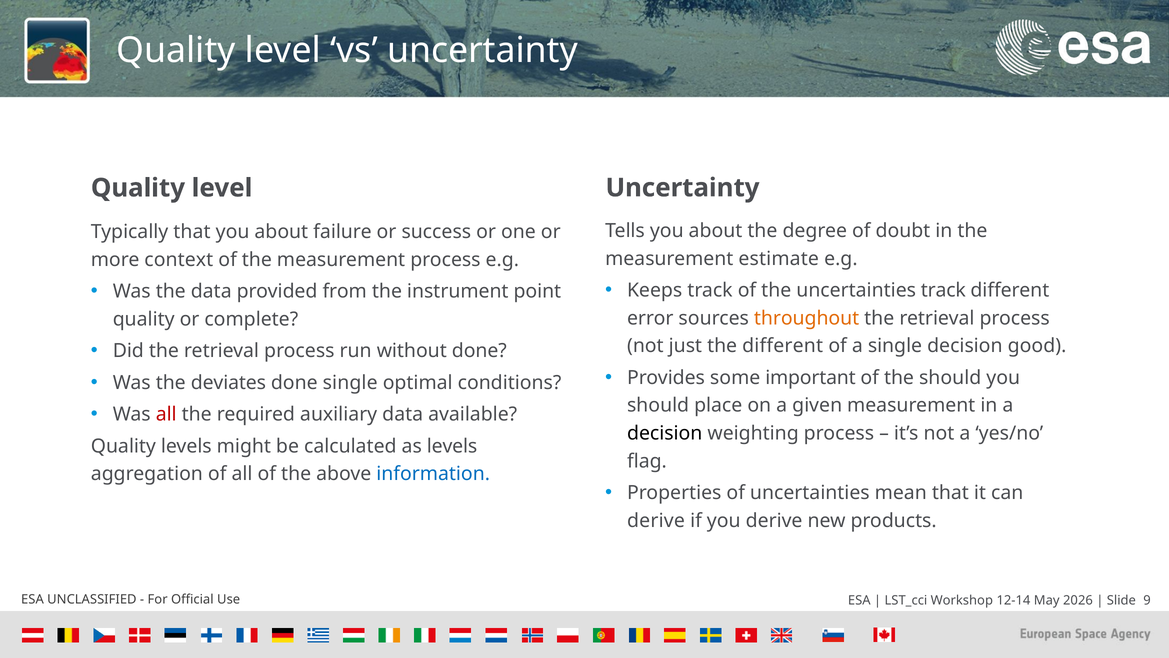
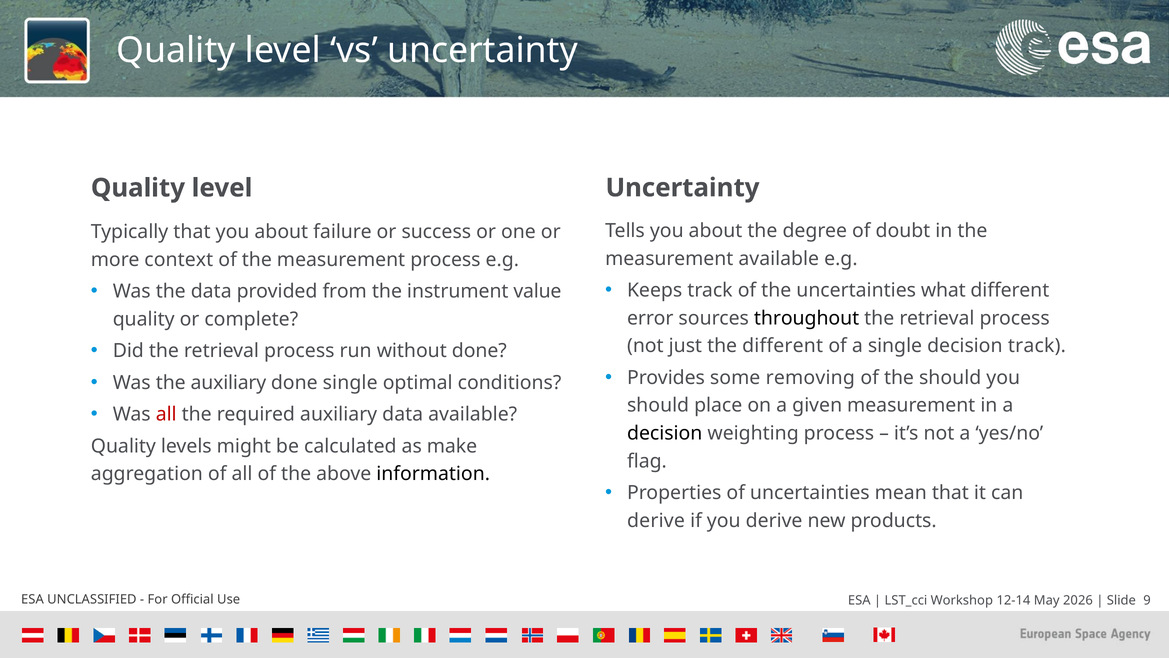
measurement estimate: estimate -> available (779, 258)
uncertainties track: track -> what (943, 290)
point: point -> value (537, 291)
throughout colour: orange -> black (807, 318)
decision good: good -> track (1037, 346)
important: important -> removing (810, 377)
the deviates: deviates -> auxiliary (228, 383)
as levels: levels -> make (452, 446)
information colour: blue -> black (433, 474)
